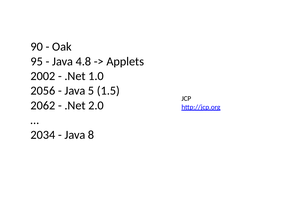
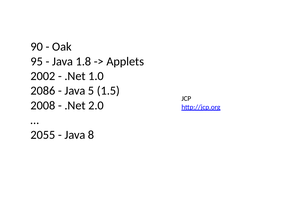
4.8: 4.8 -> 1.8 (83, 61)
2056: 2056 -> 2086 (43, 91)
2062: 2062 -> 2008 (43, 105)
2034: 2034 -> 2055 (43, 135)
